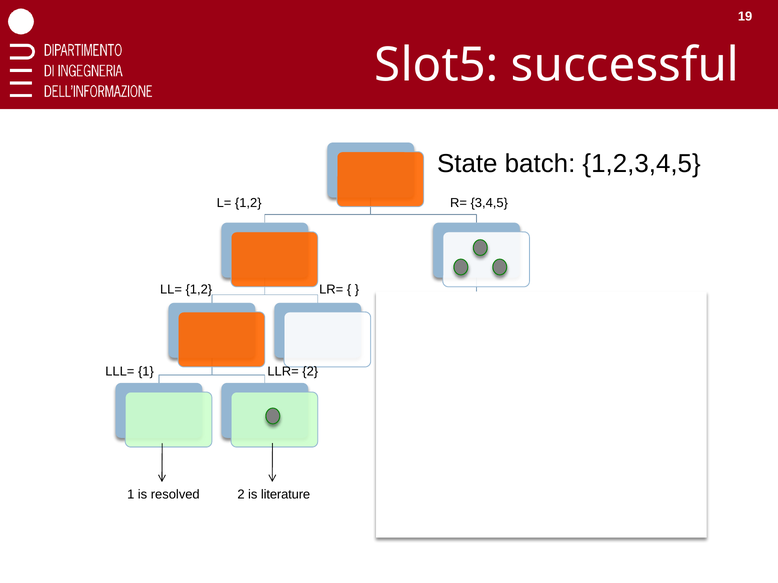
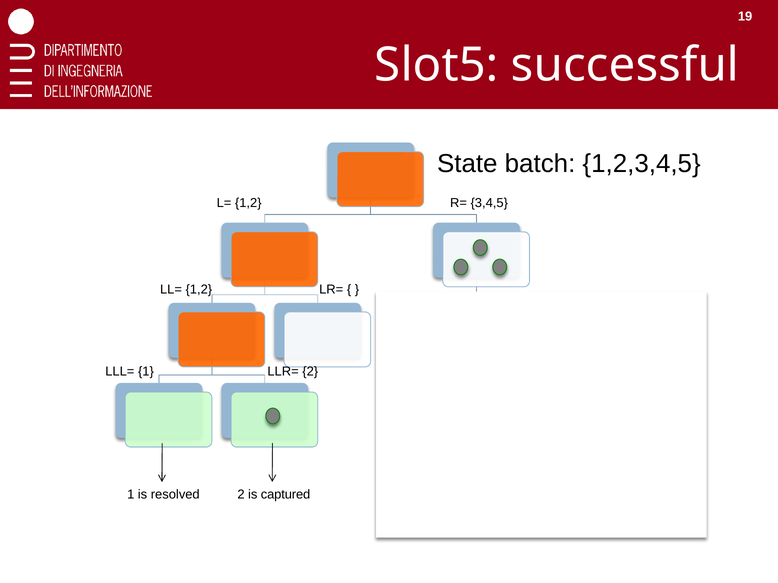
literature: literature -> captured (286, 495)
